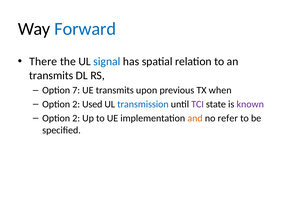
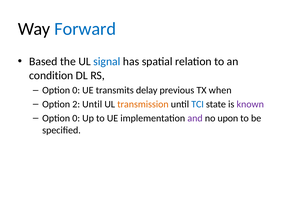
There: There -> Based (43, 62)
transmits: transmits -> condition (51, 76)
7: 7 -> 0 (76, 90)
upon: upon -> delay (147, 90)
2 Used: Used -> Until (92, 104)
transmission colour: blue -> orange (143, 104)
TCI colour: purple -> blue (198, 104)
2: 2 -> 0 (76, 118)
and colour: orange -> purple (195, 118)
refer: refer -> upon (228, 118)
